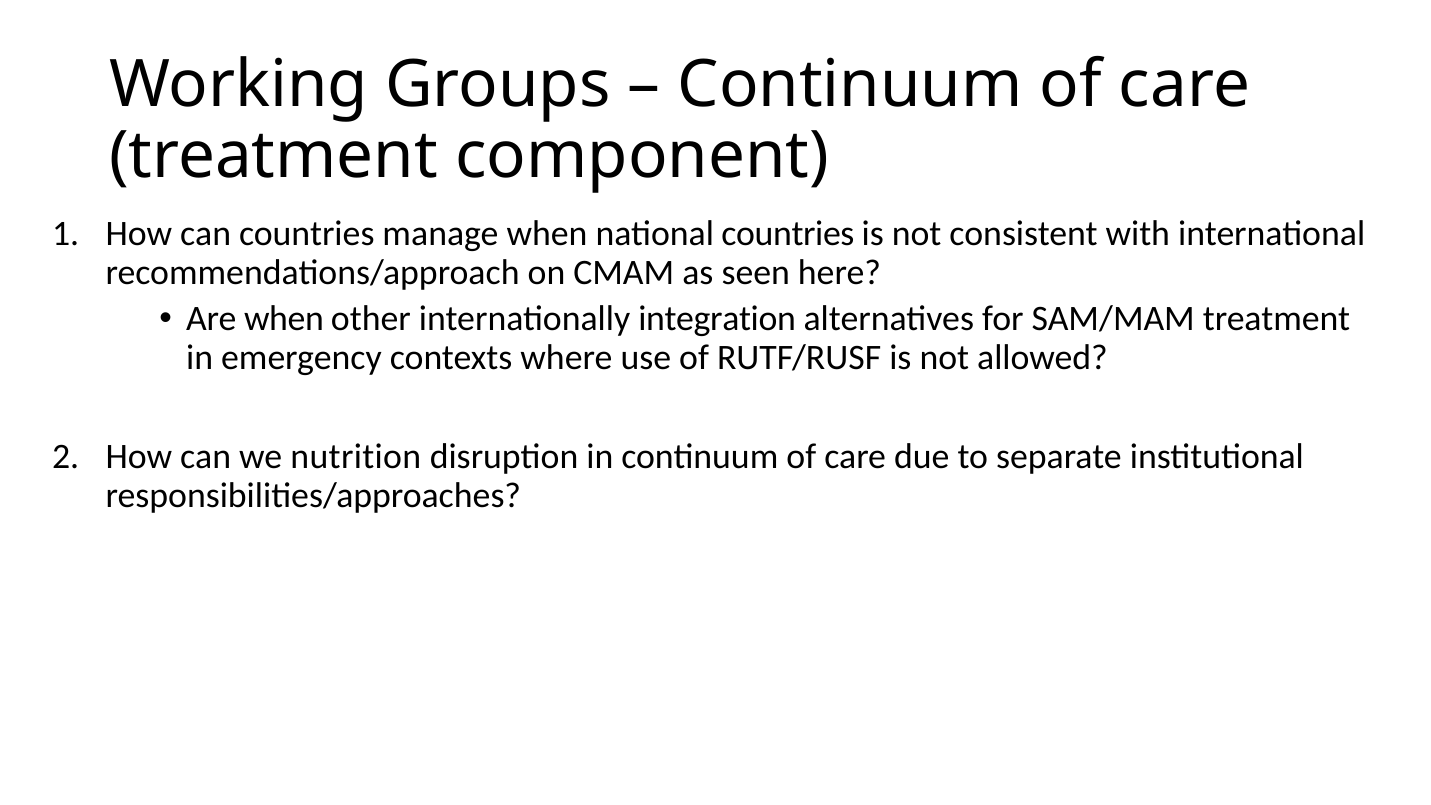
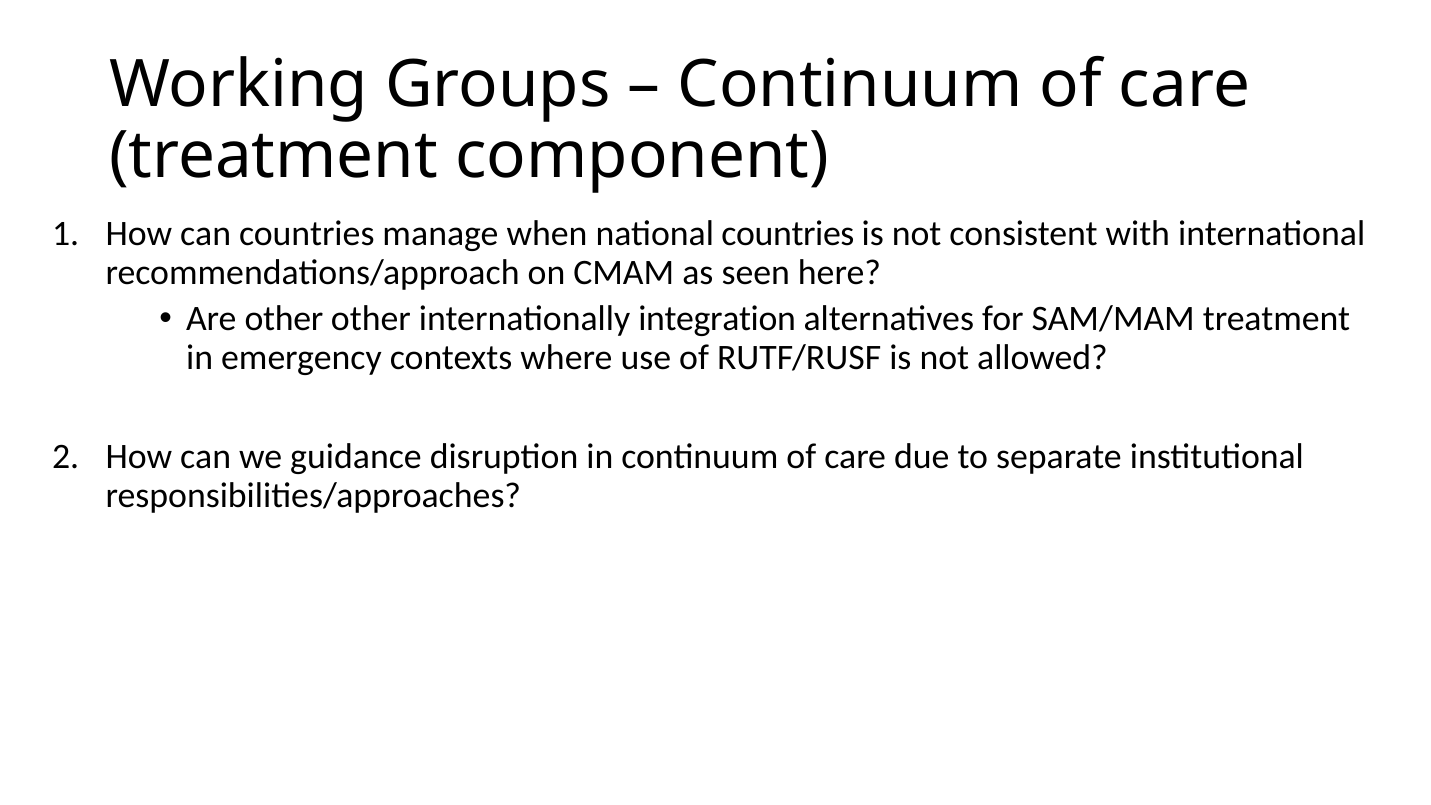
Are when: when -> other (284, 319)
nutrition: nutrition -> guidance (356, 457)
